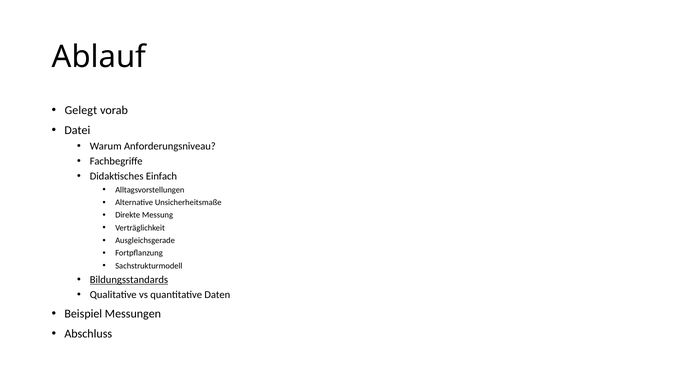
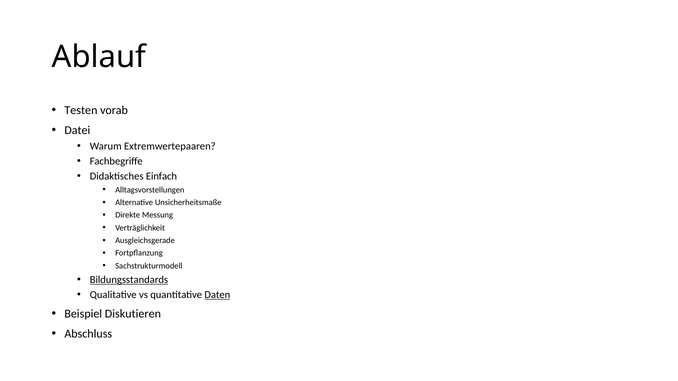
Gelegt: Gelegt -> Testen (81, 110)
Anforderungsniveau: Anforderungsniveau -> Extremwertepaaren (170, 146)
Daten underline: none -> present (217, 295)
Messungen: Messungen -> Diskutieren (133, 314)
